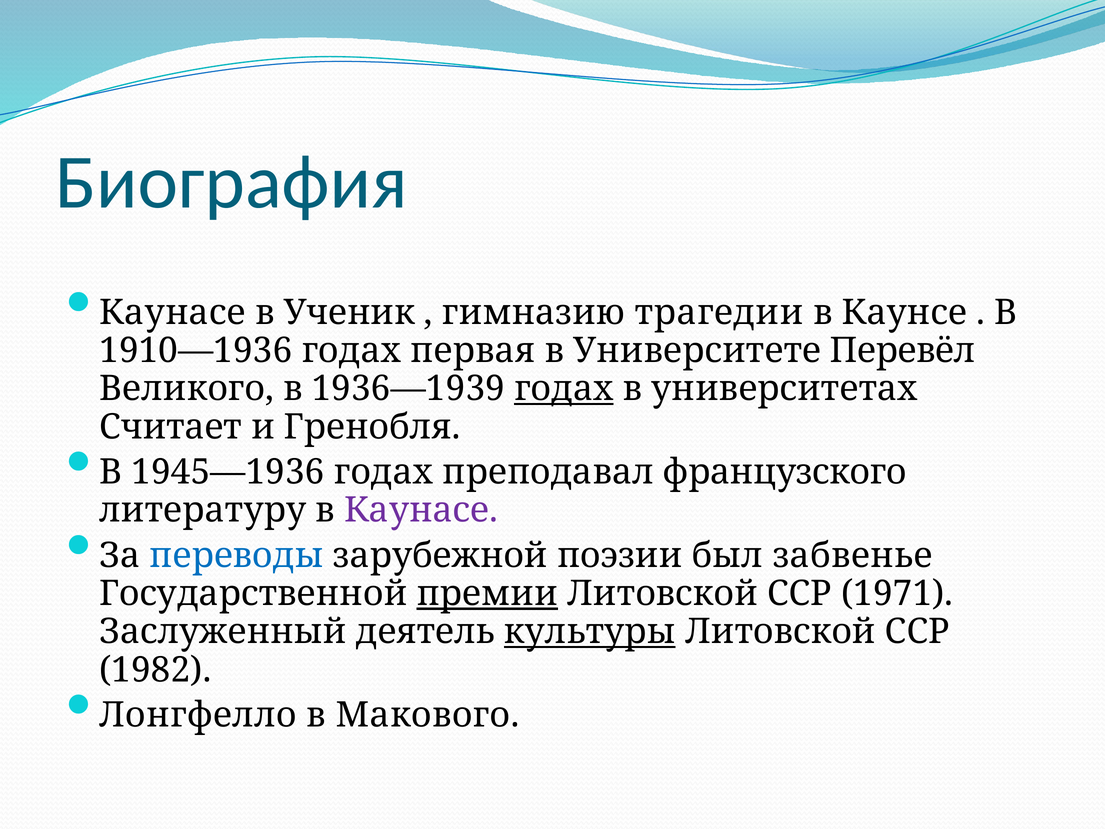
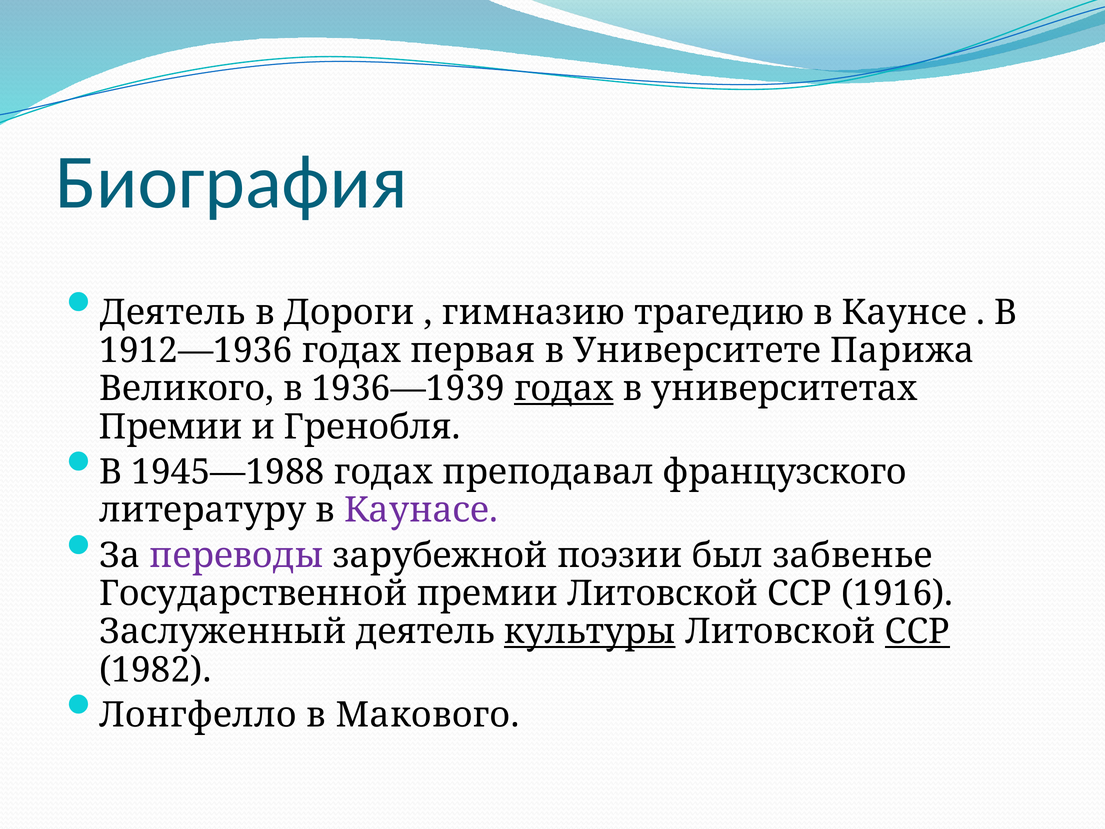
Каунасе: Каунасе -> Деятель (172, 312)
Ученик: Ученик -> Дороги (349, 312)
трагедии: трагедии -> трагедию (719, 312)
1910—1936: 1910—1936 -> 1912—1936 (196, 351)
Перевёл: Перевёл -> Парижа (902, 351)
Считает: Считает -> Премии (171, 427)
1945—1936: 1945—1936 -> 1945—1988 (228, 472)
переводы colour: blue -> purple (237, 555)
премии underline: present -> none (487, 593)
1971: 1971 -> 1916 (897, 593)
ССР underline: none -> present (917, 632)
